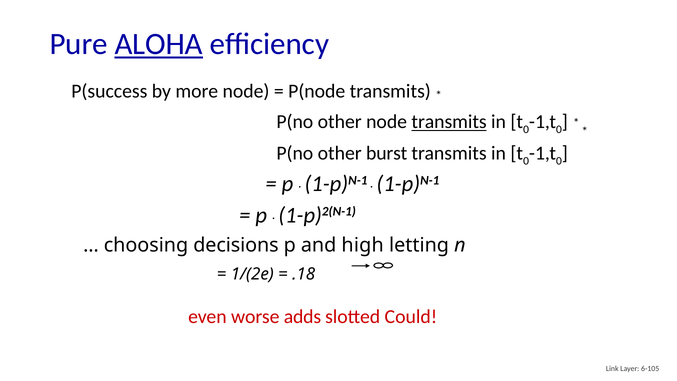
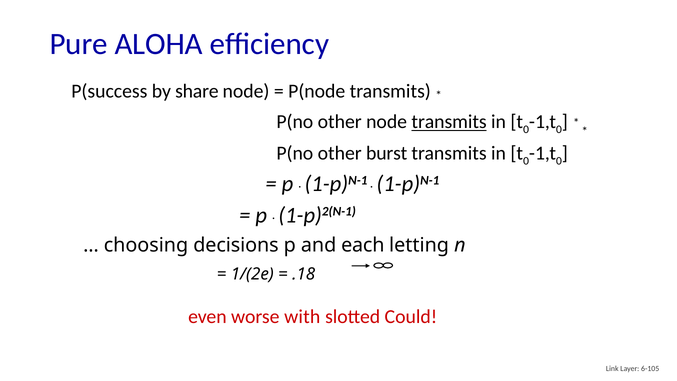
ALOHA underline: present -> none (159, 44)
more: more -> share (197, 91)
high: high -> each (363, 245)
adds: adds -> with (302, 317)
